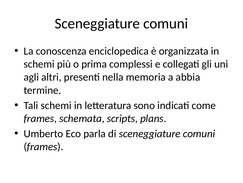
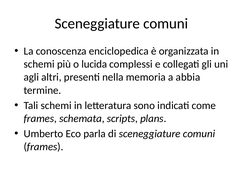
prima: prima -> lucida (94, 64)
